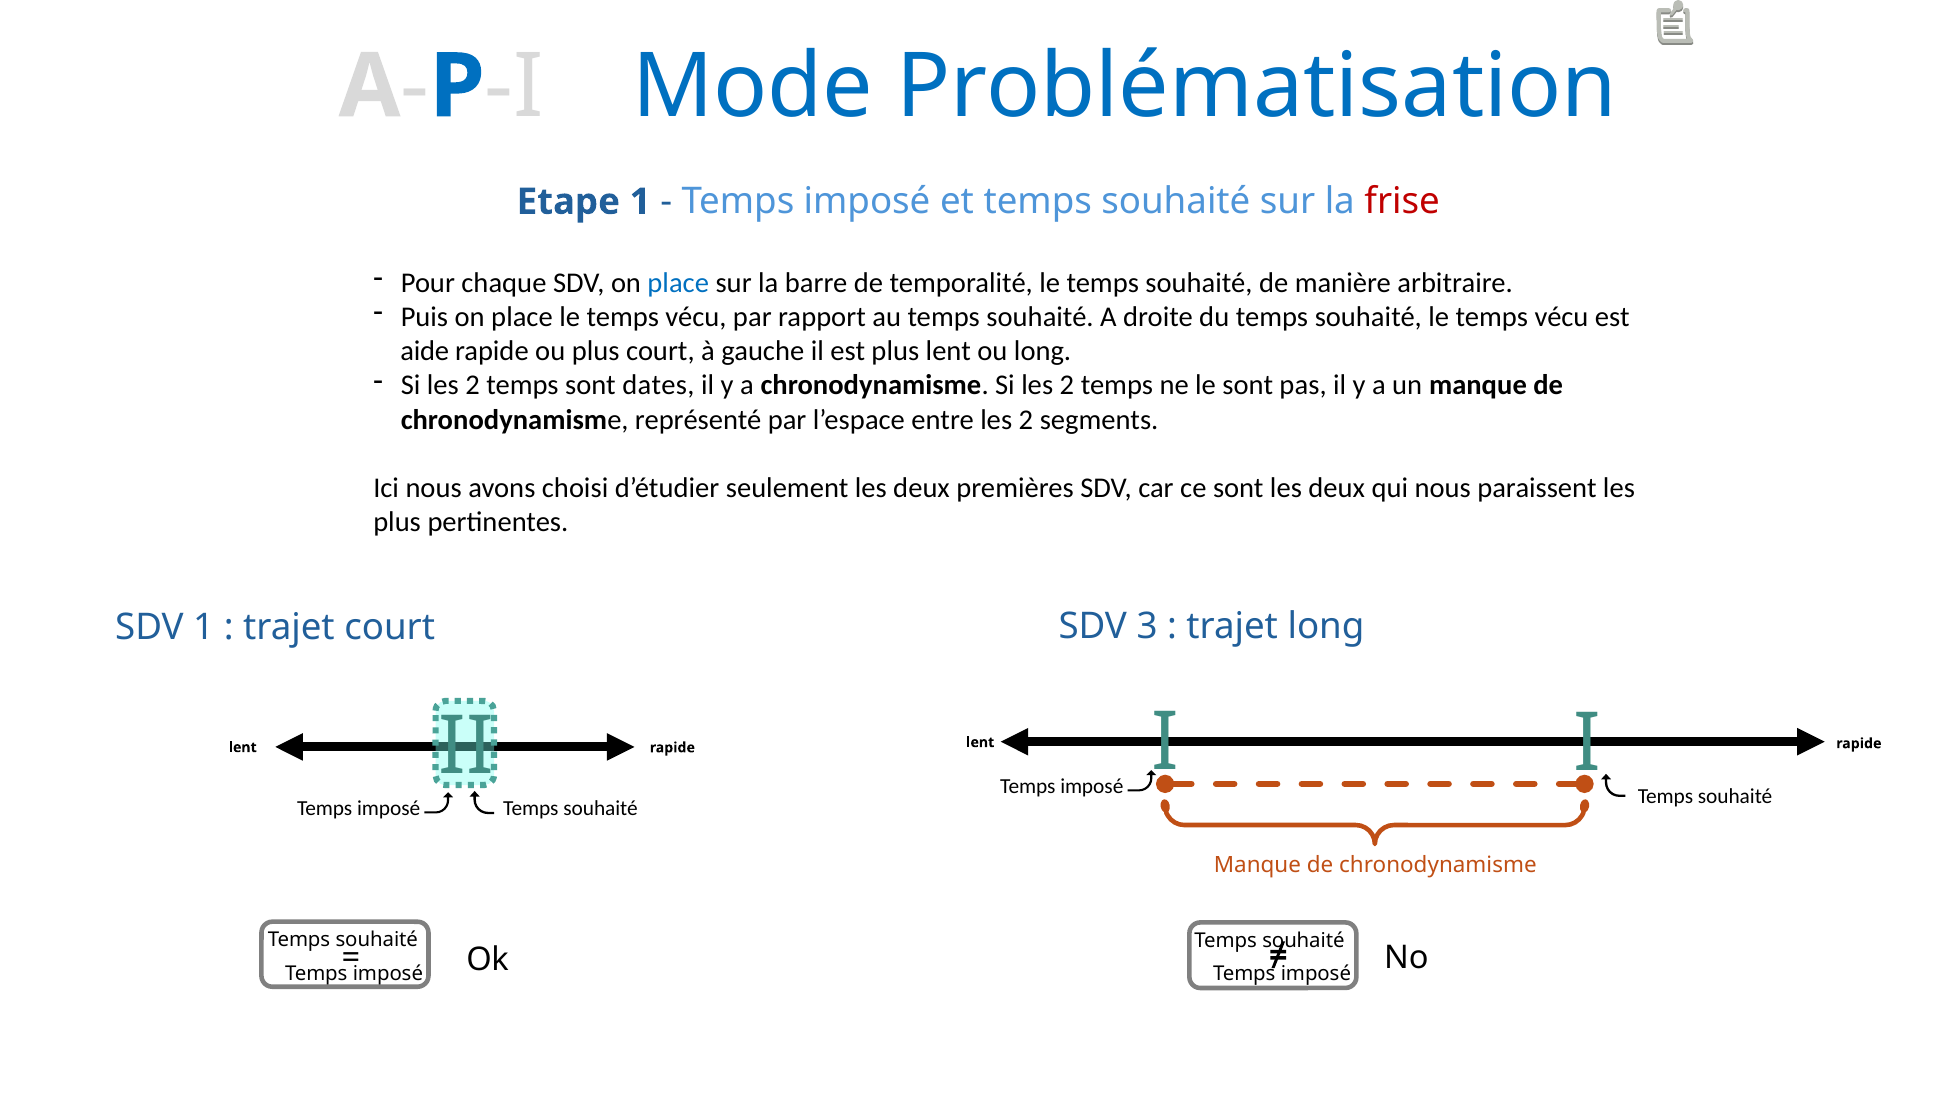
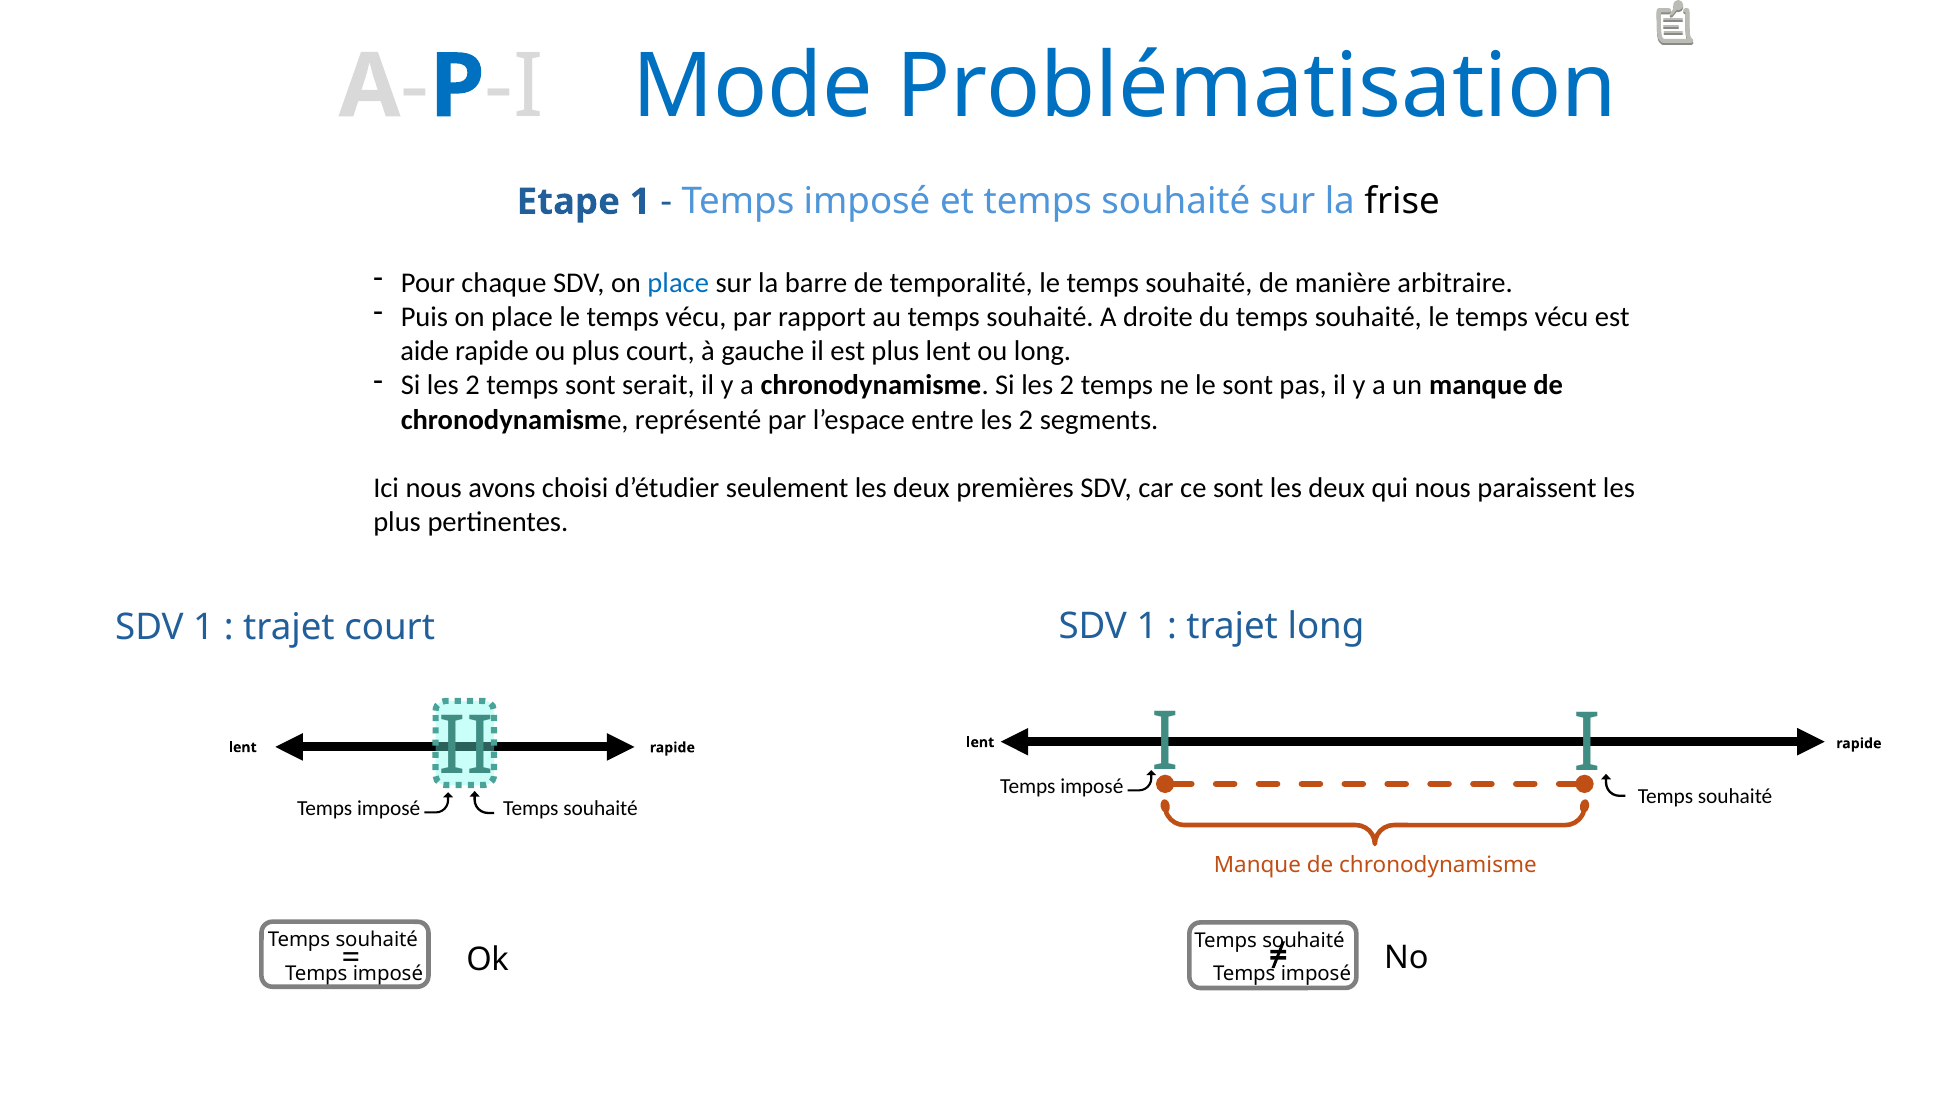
frise colour: red -> black (1402, 202)
dates: dates -> serait (658, 385)
court SDV 3: 3 -> 1 (1147, 626)
